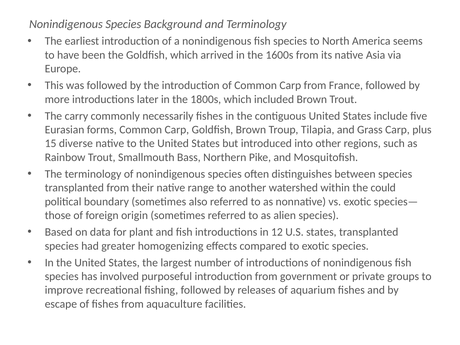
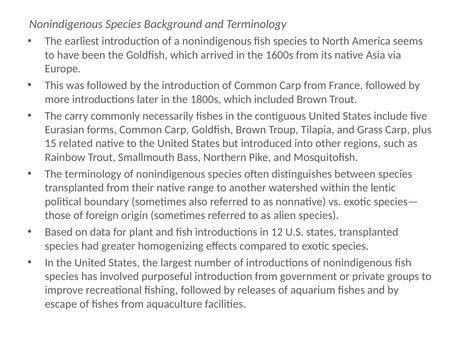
diverse: diverse -> related (76, 144)
could: could -> lentic (383, 188)
